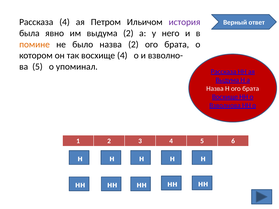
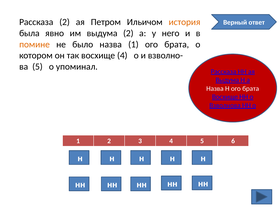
Рассказа 4: 4 -> 2 (65, 22)
история colour: purple -> orange (185, 22)
назва 2: 2 -> 1 (133, 44)
